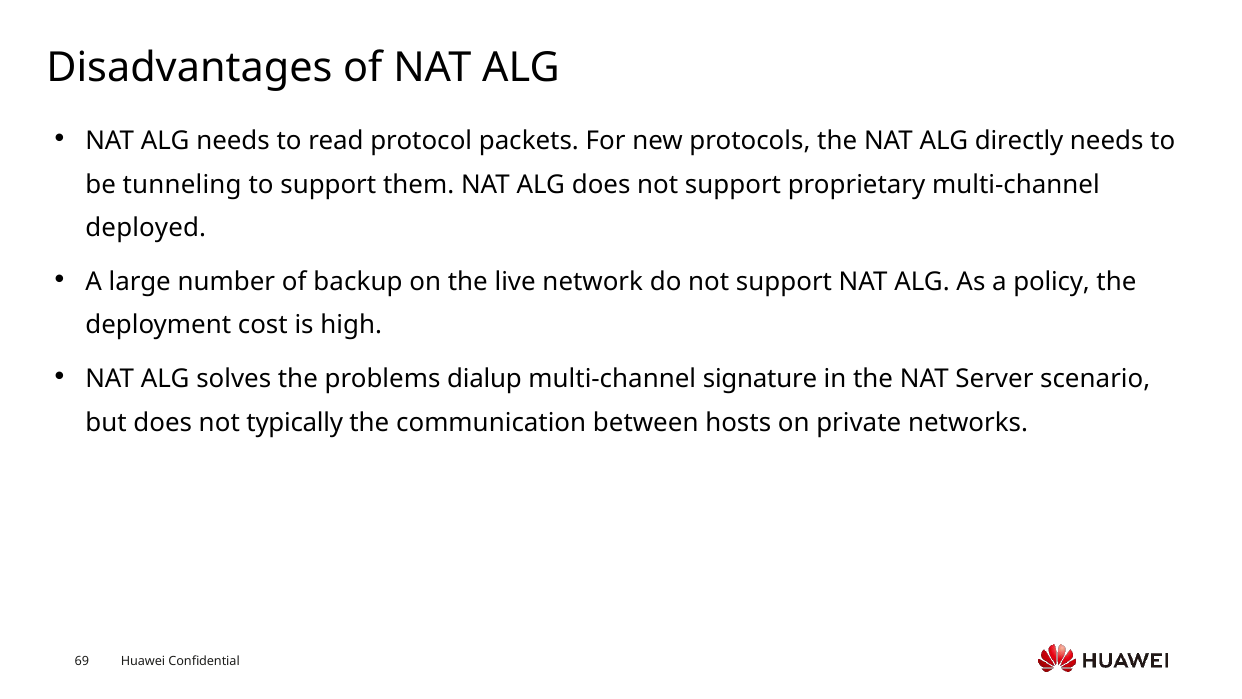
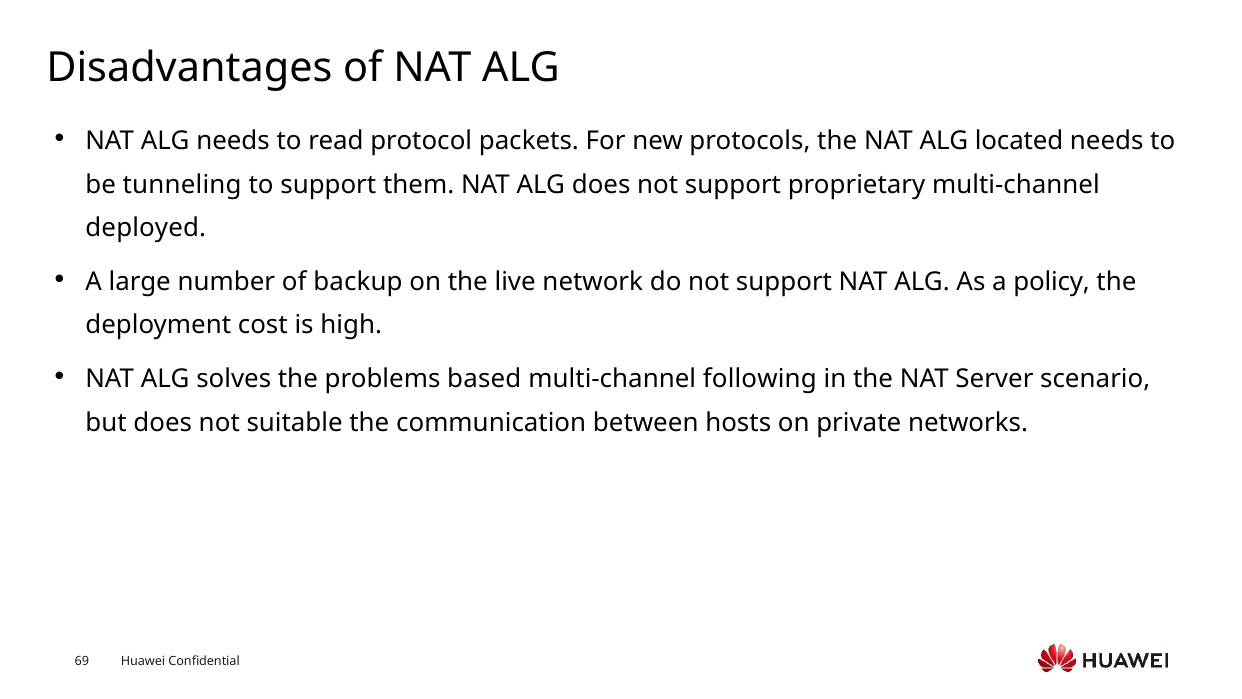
directly: directly -> located (1019, 141)
dialup: dialup -> based (484, 379)
signature: signature -> following (760, 379)
typically: typically -> suitable (295, 422)
